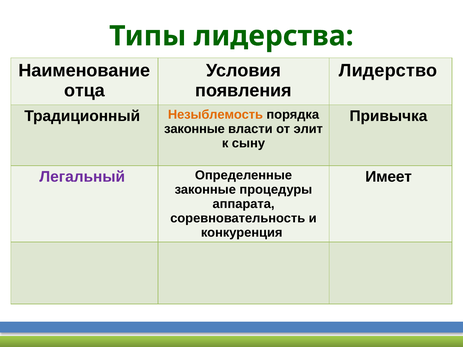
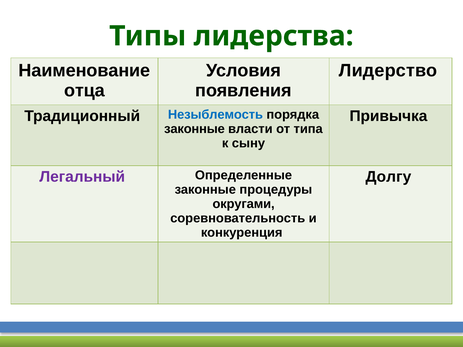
Незыблемость colour: orange -> blue (215, 115)
элит: элит -> типа (308, 129)
Имеет: Имеет -> Долгу (388, 177)
аппарата: аппарата -> округами (244, 204)
